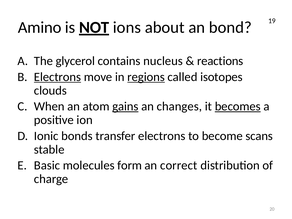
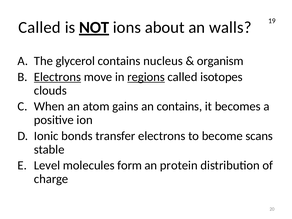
Amino: Amino -> Called (39, 27)
bond: bond -> walls (230, 27)
reactions: reactions -> organism (220, 61)
gains underline: present -> none (125, 106)
an changes: changes -> contains (179, 106)
becomes underline: present -> none (238, 106)
Basic: Basic -> Level (47, 165)
correct: correct -> protein (179, 165)
